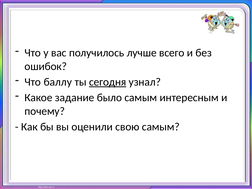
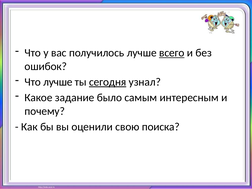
всего underline: none -> present (172, 53)
Что баллу: баллу -> лучше (58, 82)
свою самым: самым -> поиска (161, 127)
